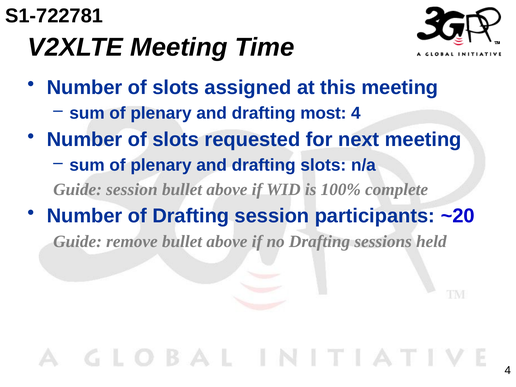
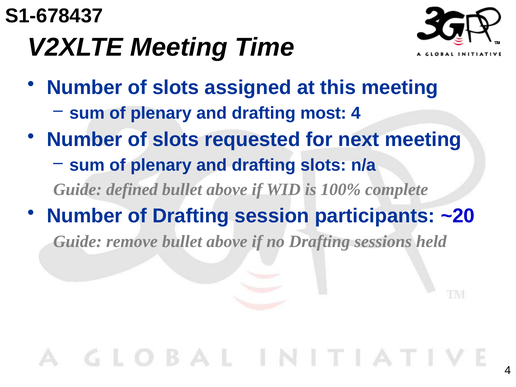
S1-722781: S1-722781 -> S1-678437 (54, 16)
Guide session: session -> defined (132, 189)
